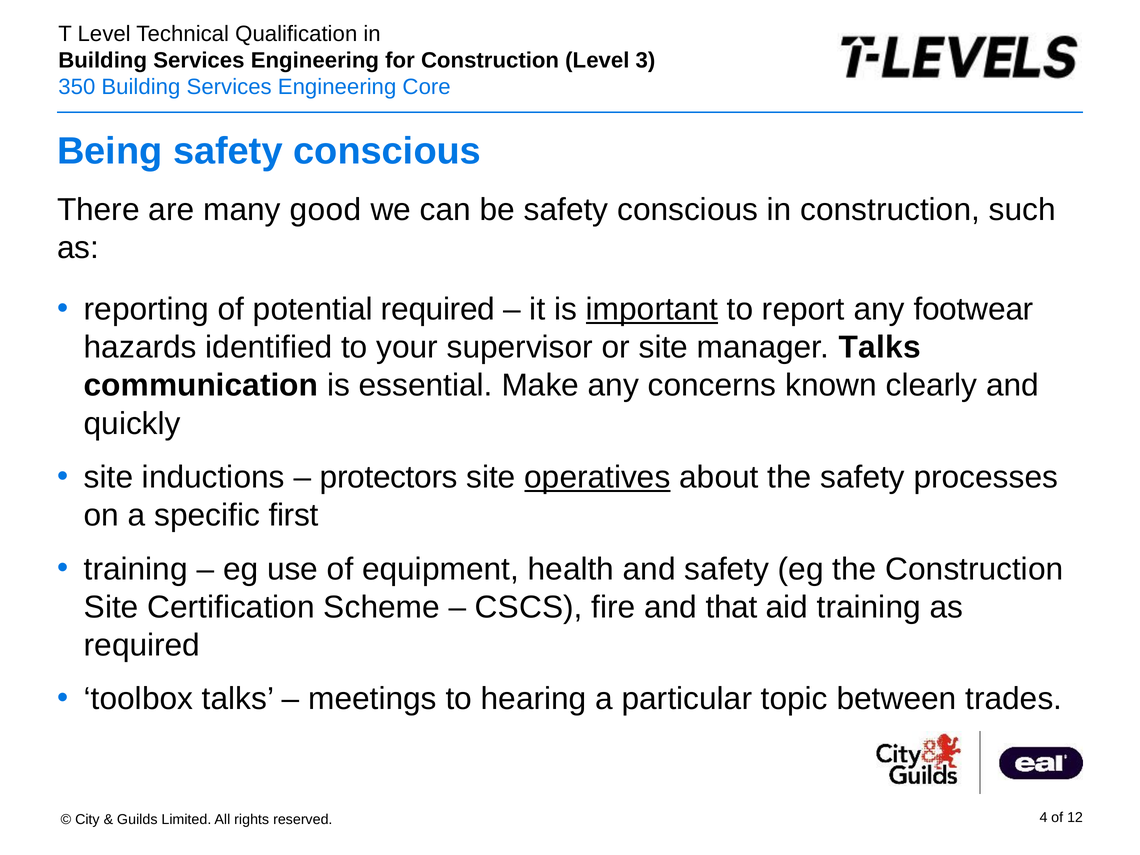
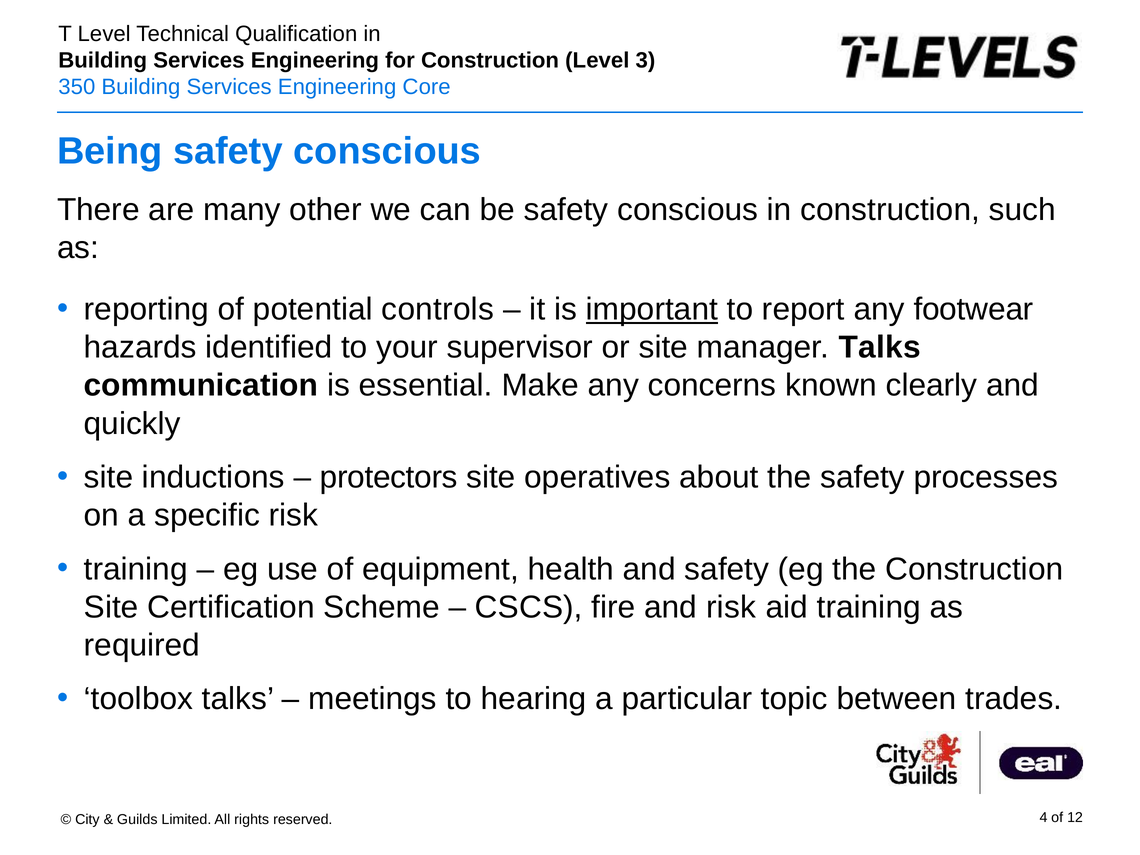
good: good -> other (326, 210)
potential required: required -> controls (438, 310)
operatives underline: present -> none (597, 477)
specific first: first -> risk (293, 515)
and that: that -> risk (731, 607)
